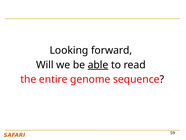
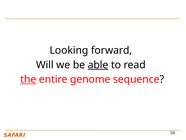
the underline: none -> present (28, 79)
